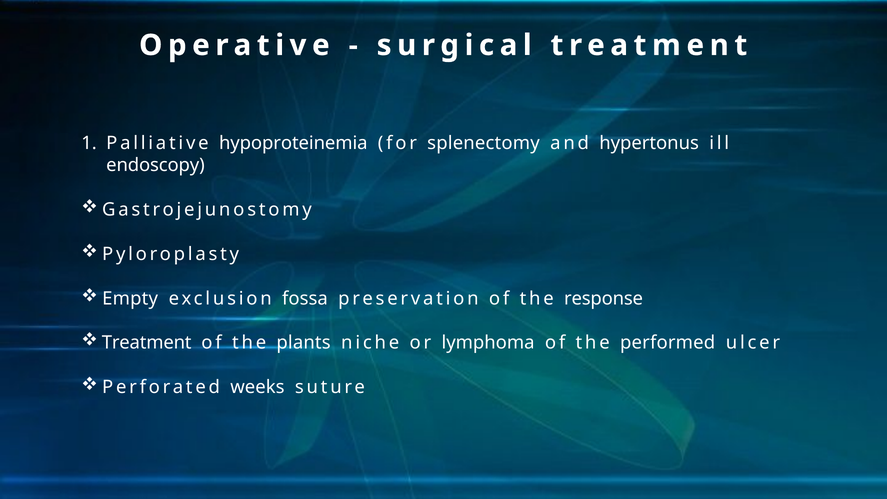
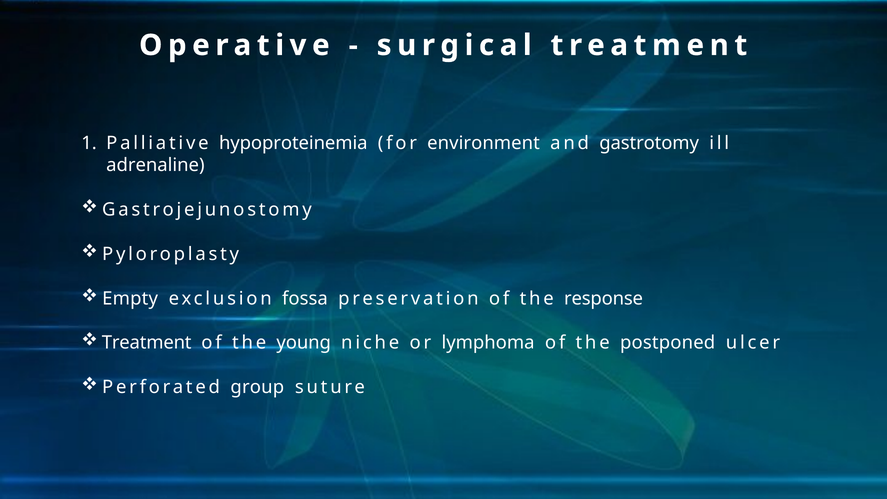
splenectomy: splenectomy -> environment (484, 143)
hypertonus: hypertonus -> gastrotomy (649, 143)
endoscopy: endoscopy -> adrenaline (155, 165)
plants: plants -> young (304, 343)
performed: performed -> postponed (668, 343)
weeks: weeks -> group (257, 387)
